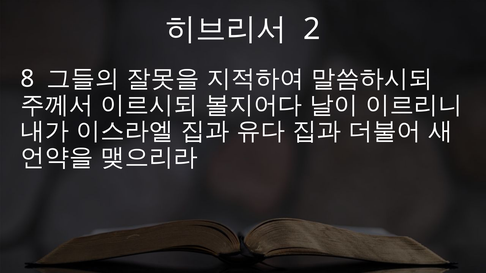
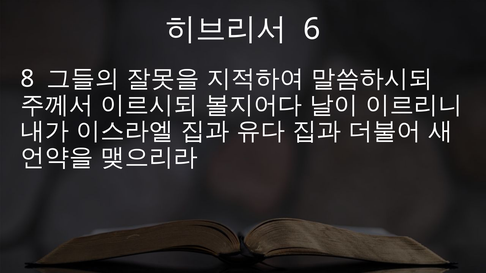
2: 2 -> 6 (312, 29)
